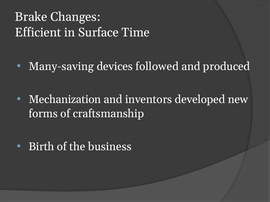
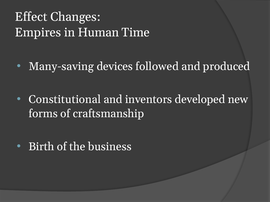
Brake: Brake -> Effect (31, 17)
Efficient: Efficient -> Empires (38, 33)
Surface: Surface -> Human (98, 33)
Mechanization: Mechanization -> Constitutional (65, 100)
